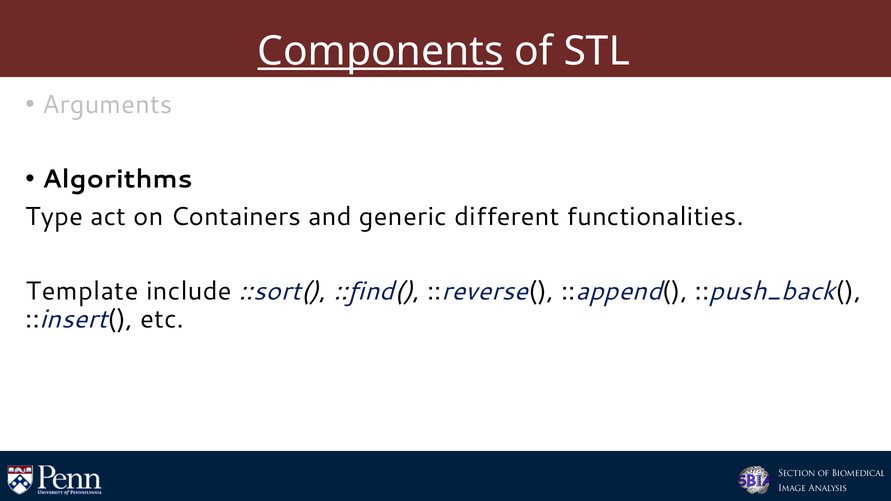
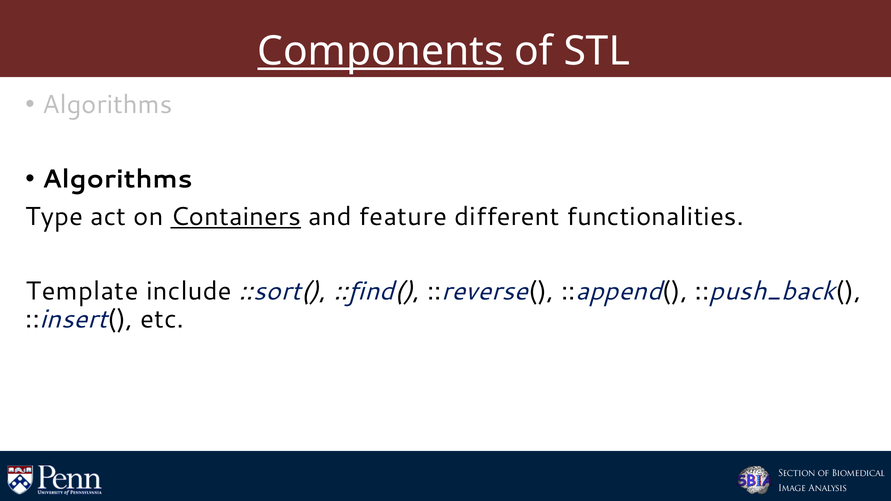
Arguments: Arguments -> Algorithms (107, 104)
Containers underline: none -> present (236, 217)
generic: generic -> feature (403, 217)
